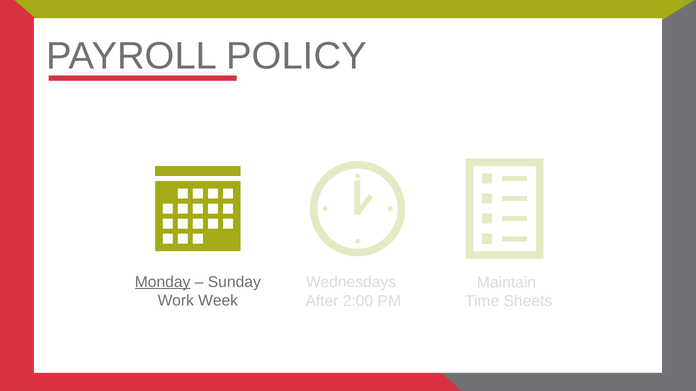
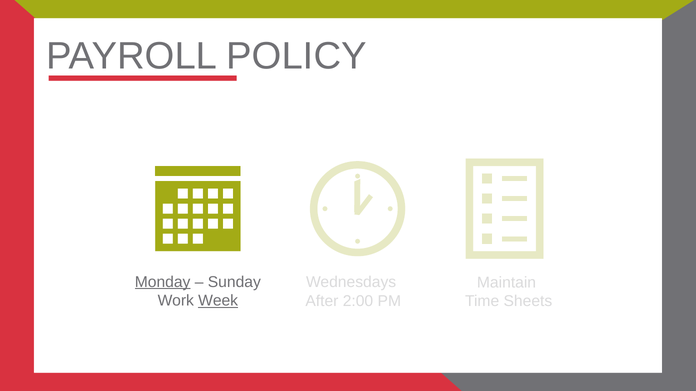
Week underline: none -> present (218, 301)
